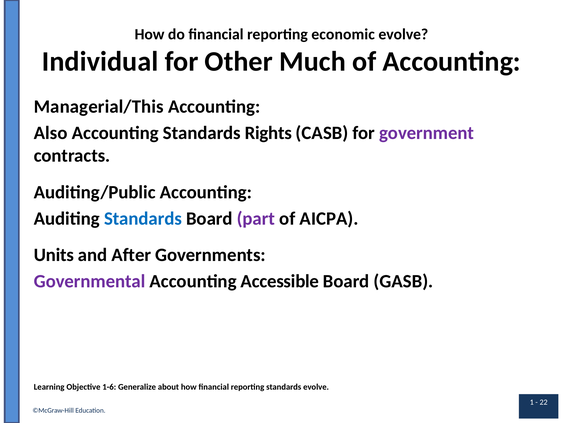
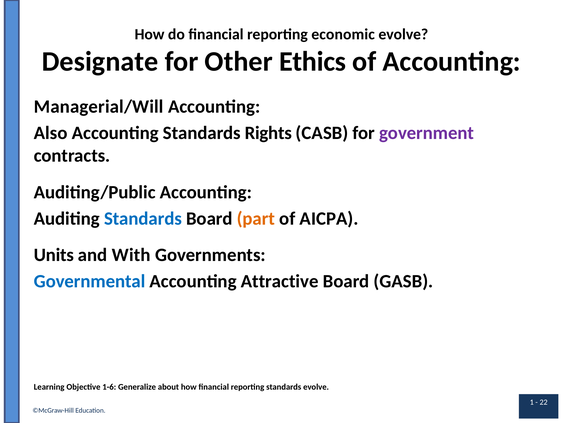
Individual: Individual -> Designate (100, 62)
Much: Much -> Ethics (313, 62)
Managerial/This: Managerial/This -> Managerial/Will (99, 107)
part colour: purple -> orange (256, 218)
After: After -> With (131, 255)
Governmental colour: purple -> blue (90, 281)
Accessible: Accessible -> Attractive (280, 281)
